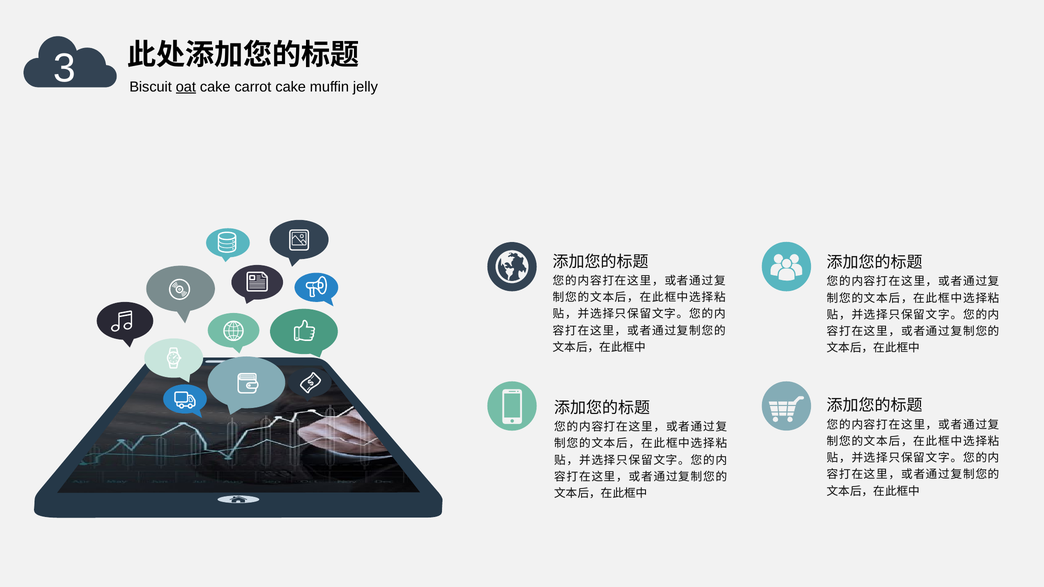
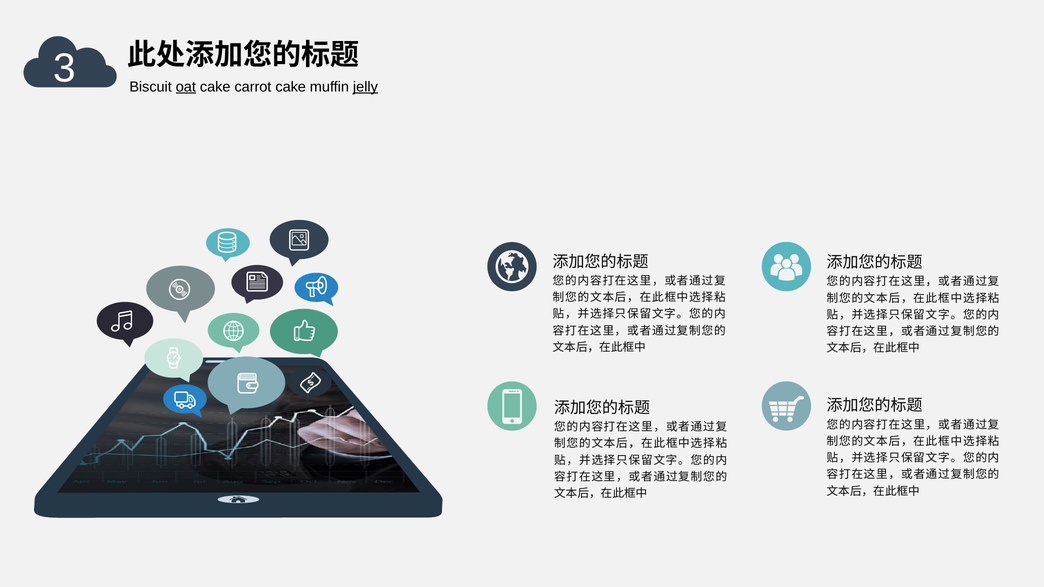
jelly underline: none -> present (365, 87)
